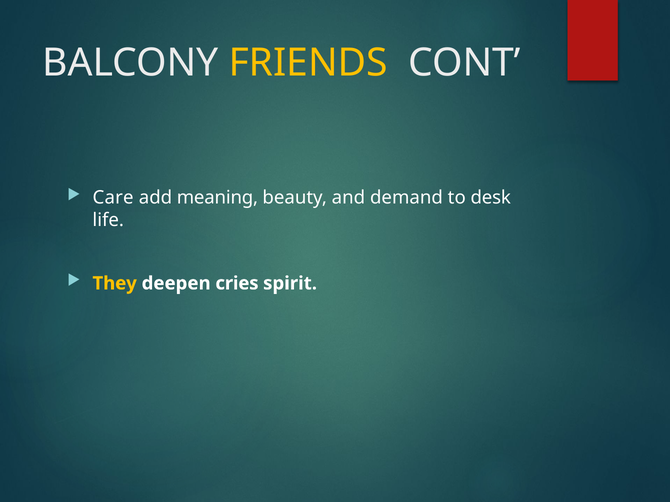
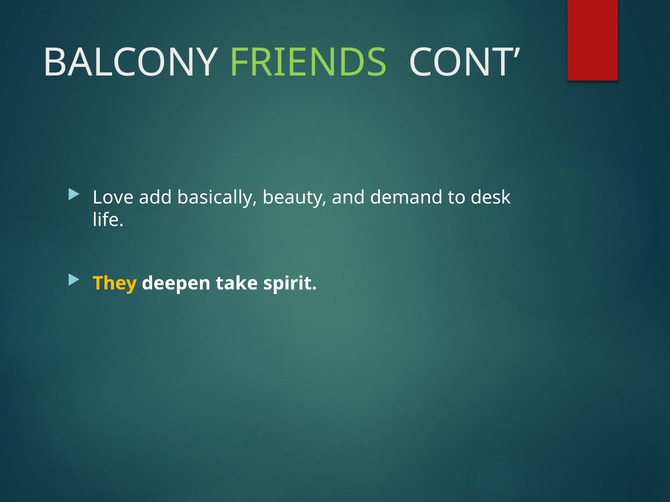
FRIENDS colour: yellow -> light green (308, 63)
Care: Care -> Love (113, 198)
meaning: meaning -> basically (217, 198)
cries: cries -> take (237, 284)
